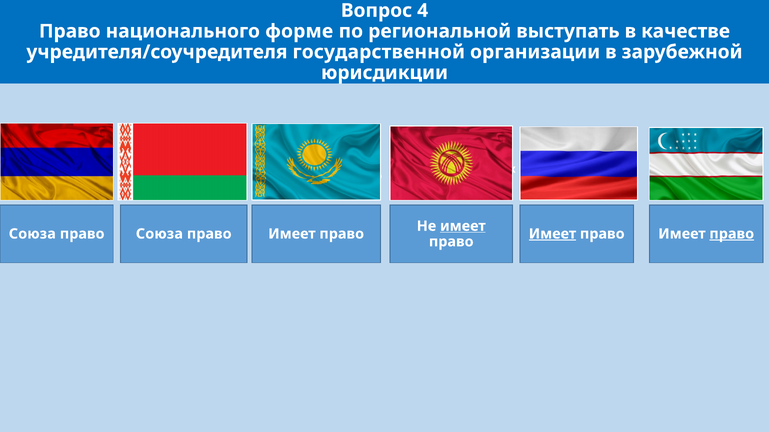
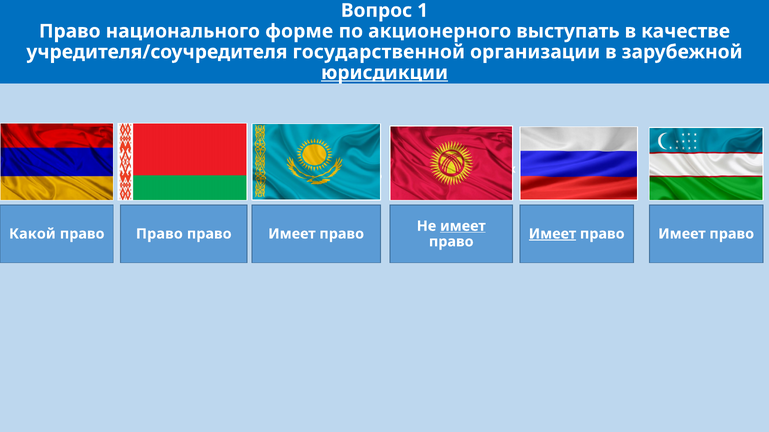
4: 4 -> 1 (423, 11)
региональной: региональной -> акционерного (440, 31)
юрисдикции underline: none -> present (384, 73)
Союза: Союза -> Какой (32, 234)
Союза: Союза -> Право (159, 234)
право underline: present -> none (732, 234)
